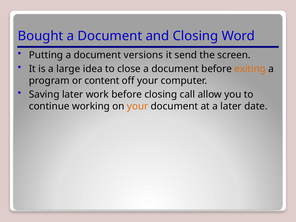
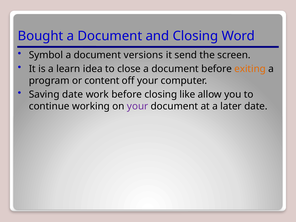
Putting: Putting -> Symbol (46, 55)
large: large -> learn (68, 69)
Saving later: later -> date (73, 94)
call: call -> like (187, 94)
your colour: orange -> purple (138, 106)
